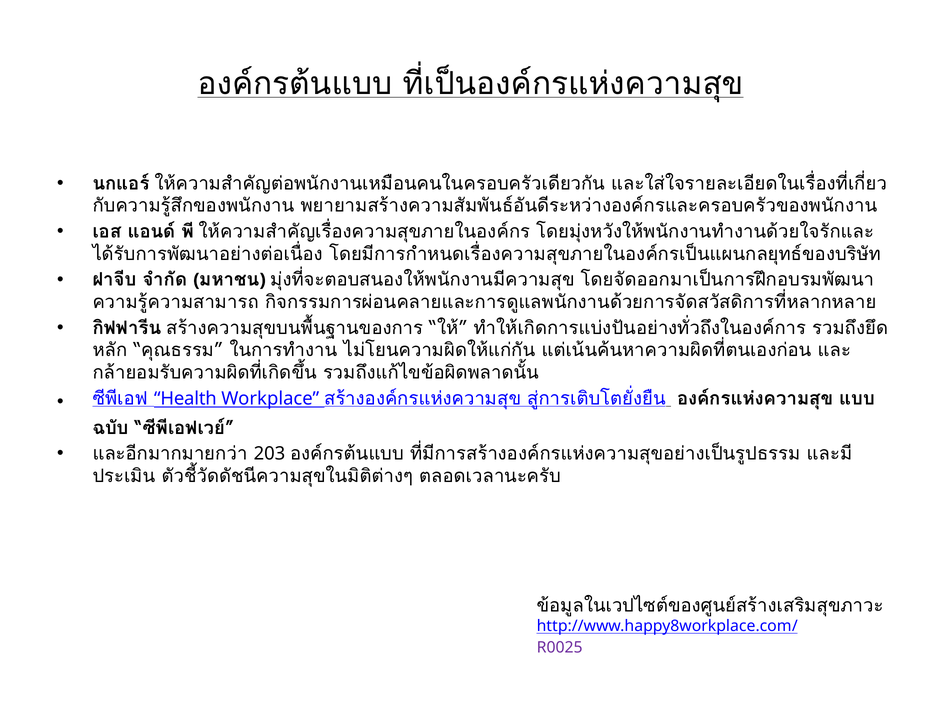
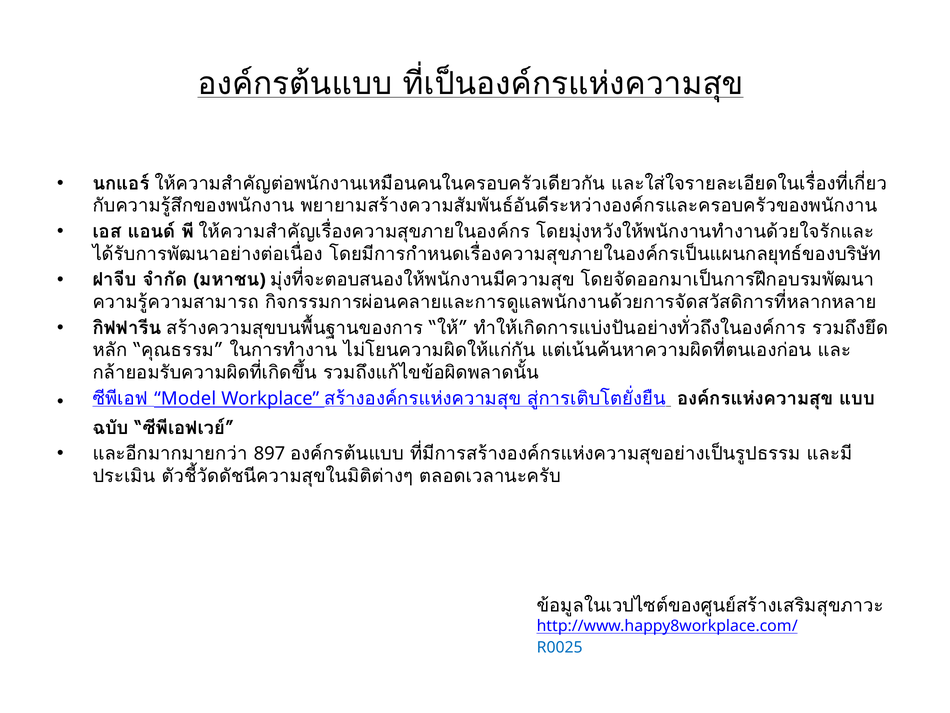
Health: Health -> Model (185, 398)
203: 203 -> 897 (269, 454)
R0025 colour: purple -> blue (560, 647)
